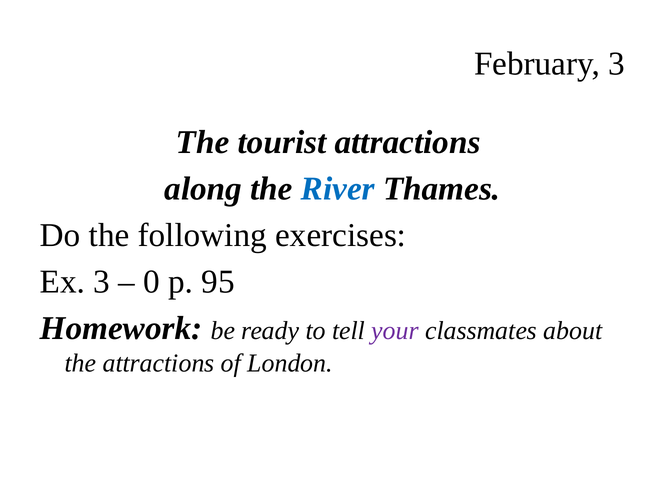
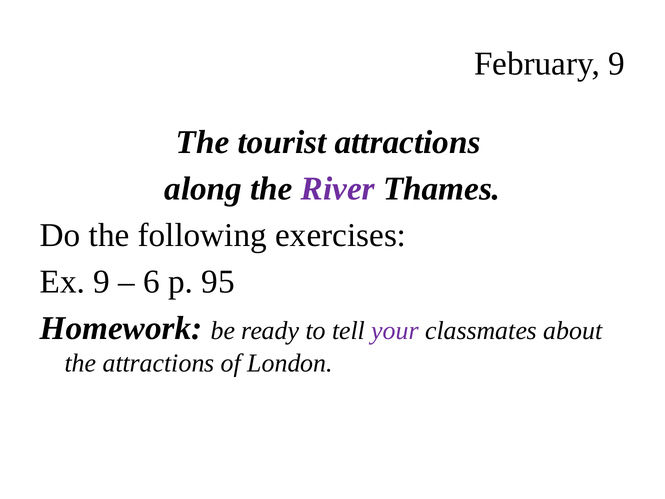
February 3: 3 -> 9 (617, 64)
River colour: blue -> purple (338, 189)
Ex 3: 3 -> 9 (102, 282)
0: 0 -> 6 (152, 282)
